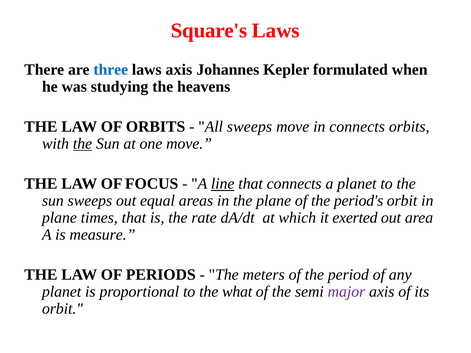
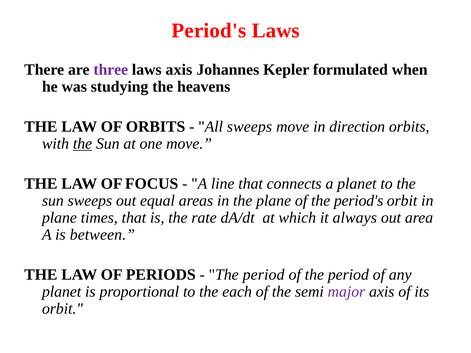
Square's: Square's -> Period's (209, 31)
three colour: blue -> purple (111, 70)
in connects: connects -> direction (357, 127)
line underline: present -> none (223, 184)
exerted: exerted -> always (355, 218)
measure: measure -> between (102, 235)
meters: meters -> period (264, 275)
what: what -> each (237, 292)
